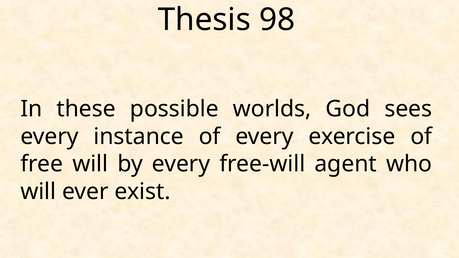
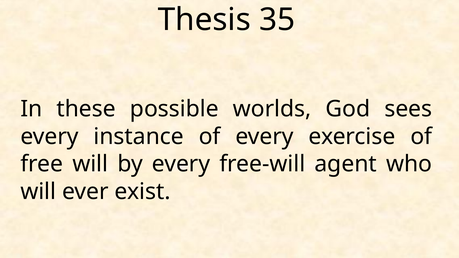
98: 98 -> 35 (277, 20)
